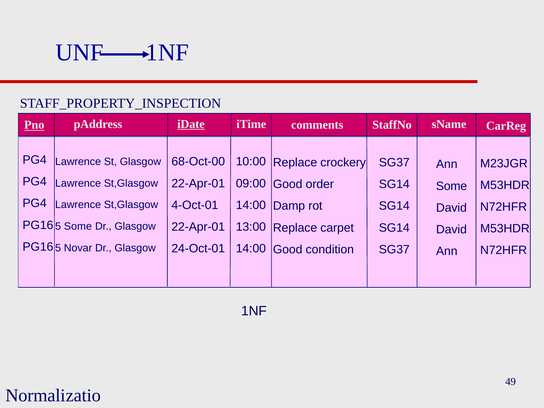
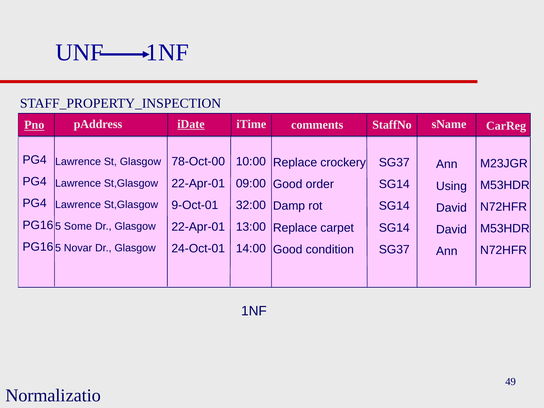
68-Oct-00: 68-Oct-00 -> 78-Oct-00 (198, 162)
Some: Some -> Using (451, 186)
4-Oct-01: 4-Oct-01 -> 9-Oct-01 (195, 205)
14:00: 14:00 -> 32:00 (251, 205)
